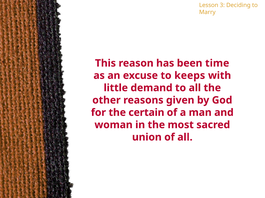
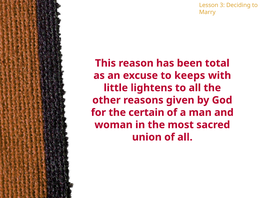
time: time -> total (217, 63)
demand: demand -> lightens (152, 88)
